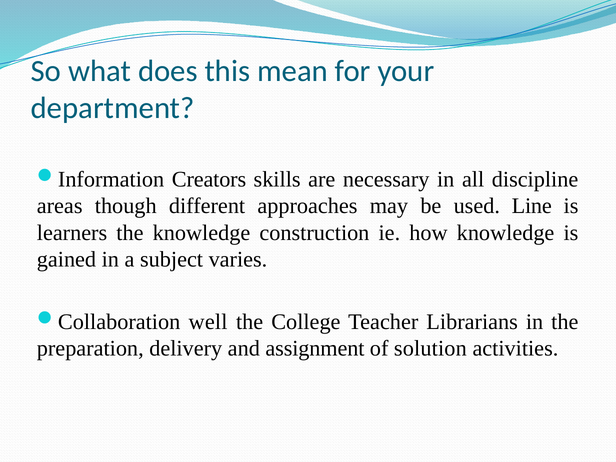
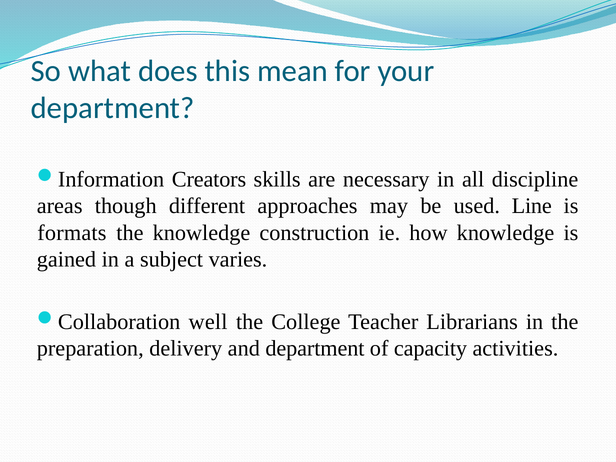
learners: learners -> formats (72, 233)
and assignment: assignment -> department (315, 348)
solution: solution -> capacity (431, 348)
